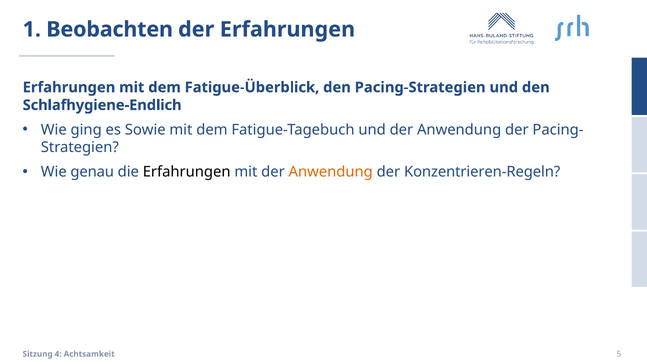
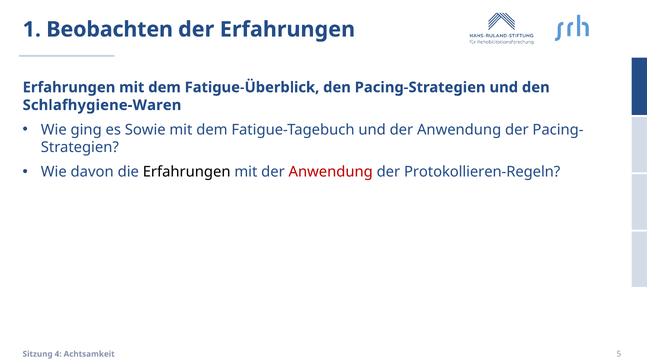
Schlafhygiene-Endlich: Schlafhygiene-Endlich -> Schlafhygiene-Waren (102, 105)
genau: genau -> davon (92, 172)
Anwendung colour: orange -> red (331, 172)
Konzentrieren-Regeln: Konzentrieren-Regeln -> Protokollieren-Regeln (482, 172)
